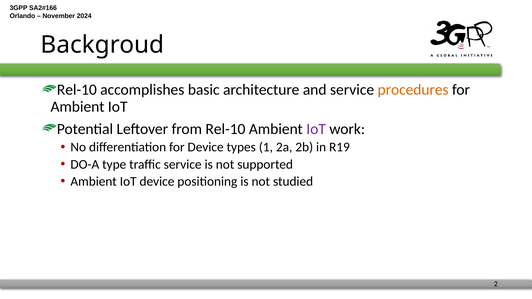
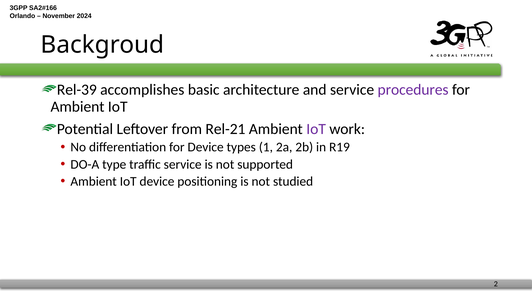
Rel-10: Rel-10 -> Rel-39 (77, 90)
procedures colour: orange -> purple (413, 90)
from Rel-10: Rel-10 -> Rel-21 (225, 129)
